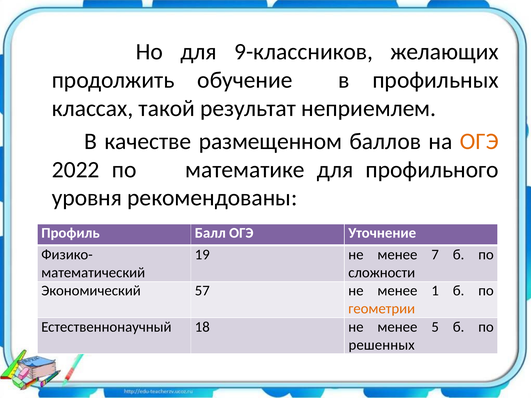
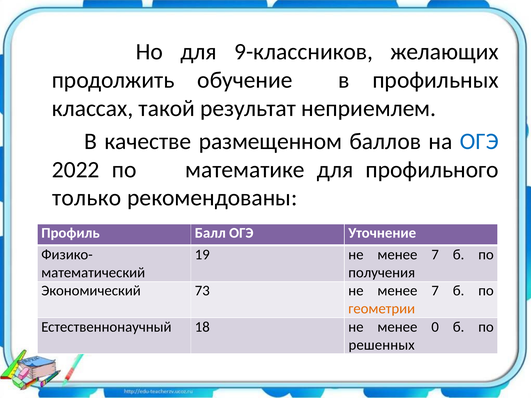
ОГЭ colour: orange -> blue (479, 141)
уровня: уровня -> только (87, 198)
сложности: сложности -> получения (382, 273)
57: 57 -> 73 (202, 291)
1: 1 -> 7 (435, 291)
5: 5 -> 0 (435, 327)
